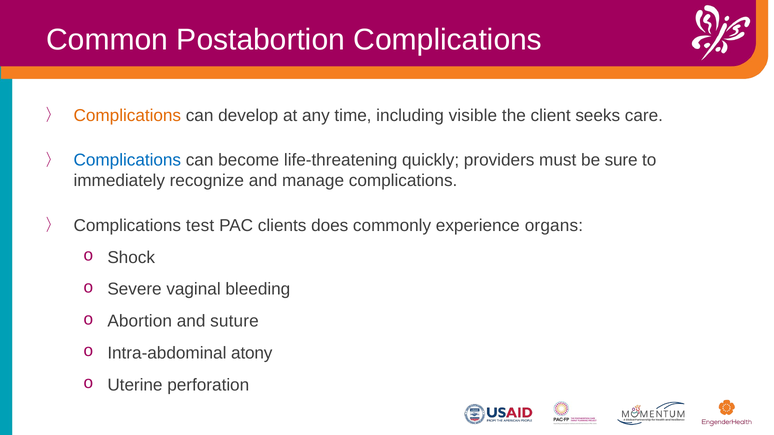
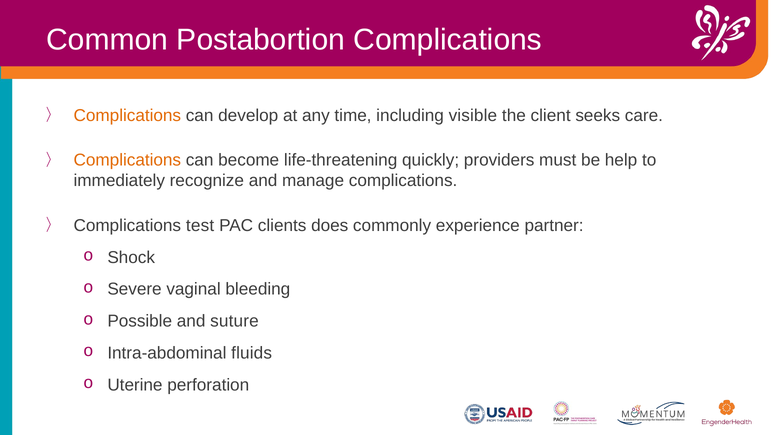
Complications colour: blue -> orange (127, 160)
sure: sure -> help (621, 160)
organs: organs -> partner (554, 226)
Abortion: Abortion -> Possible (140, 321)
atony: atony -> fluids (252, 353)
